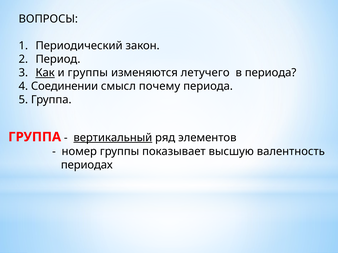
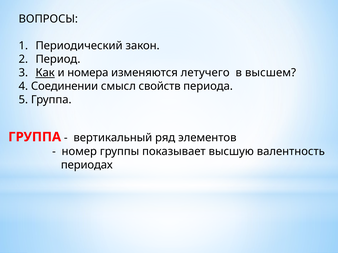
и группы: группы -> номера (88, 73)
в периода: периода -> высшем (270, 73)
почему: почему -> свойств (160, 86)
вертикальный underline: present -> none (113, 138)
